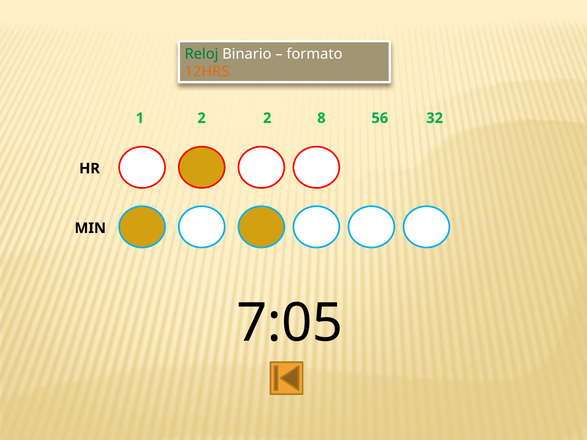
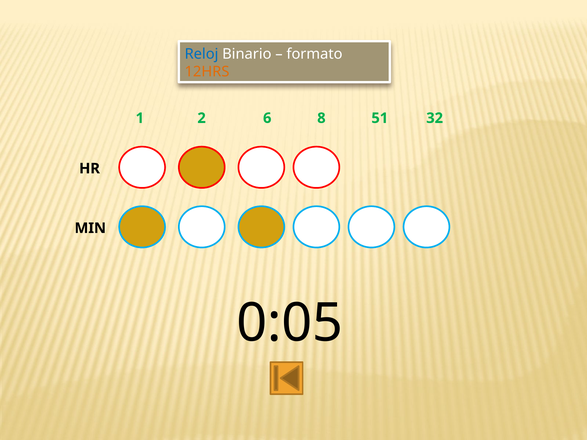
Reloj colour: green -> blue (202, 54)
2 2: 2 -> 6 (267, 118)
56: 56 -> 51 (380, 118)
7:05: 7:05 -> 0:05 (290, 323)
